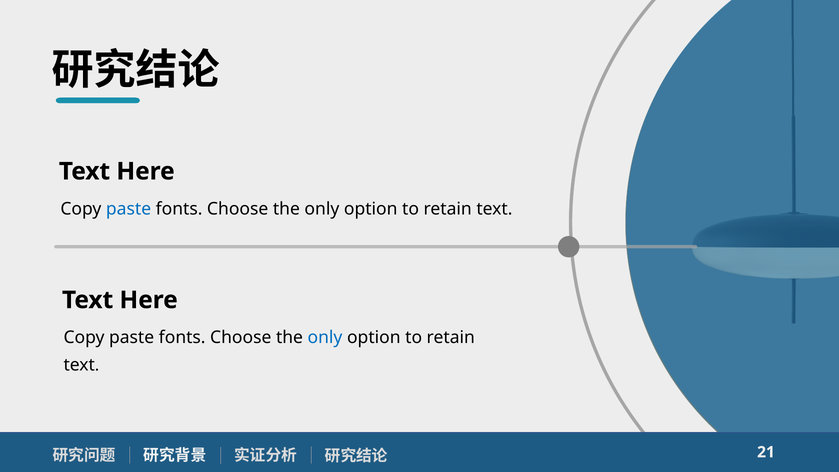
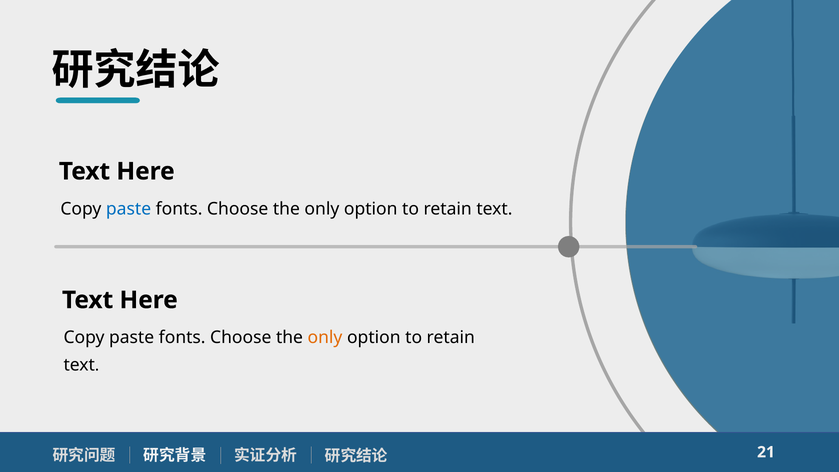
only colour: blue -> orange (325, 337)
